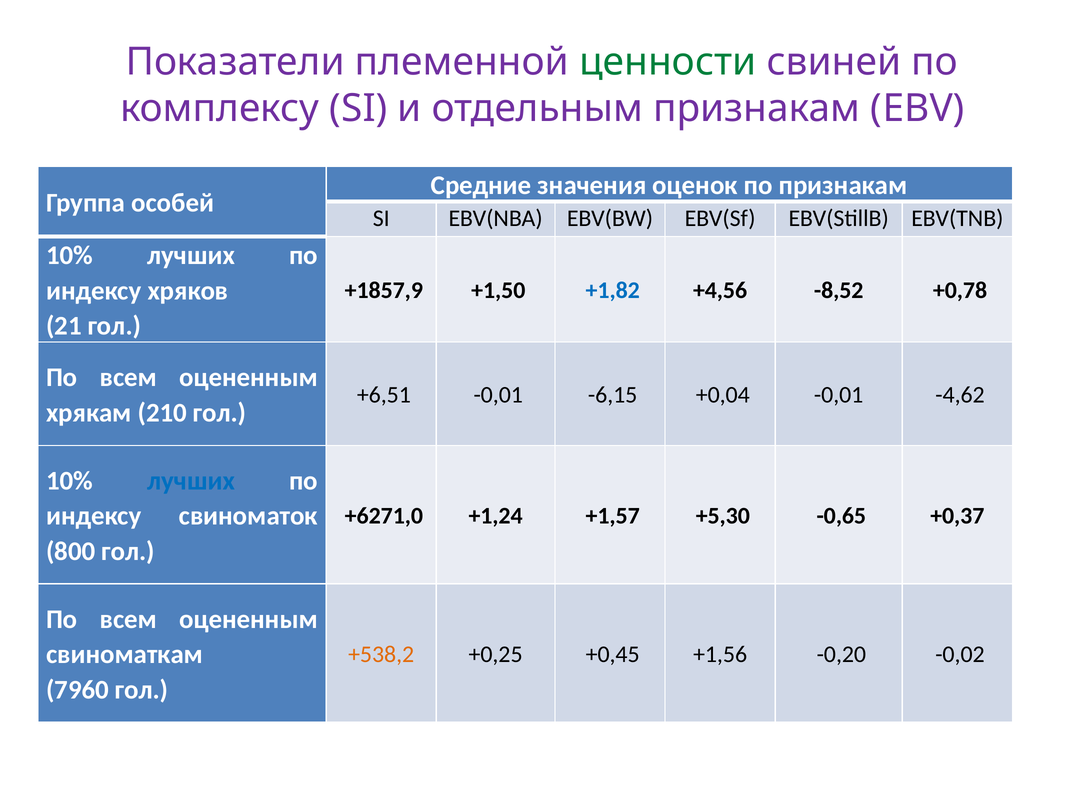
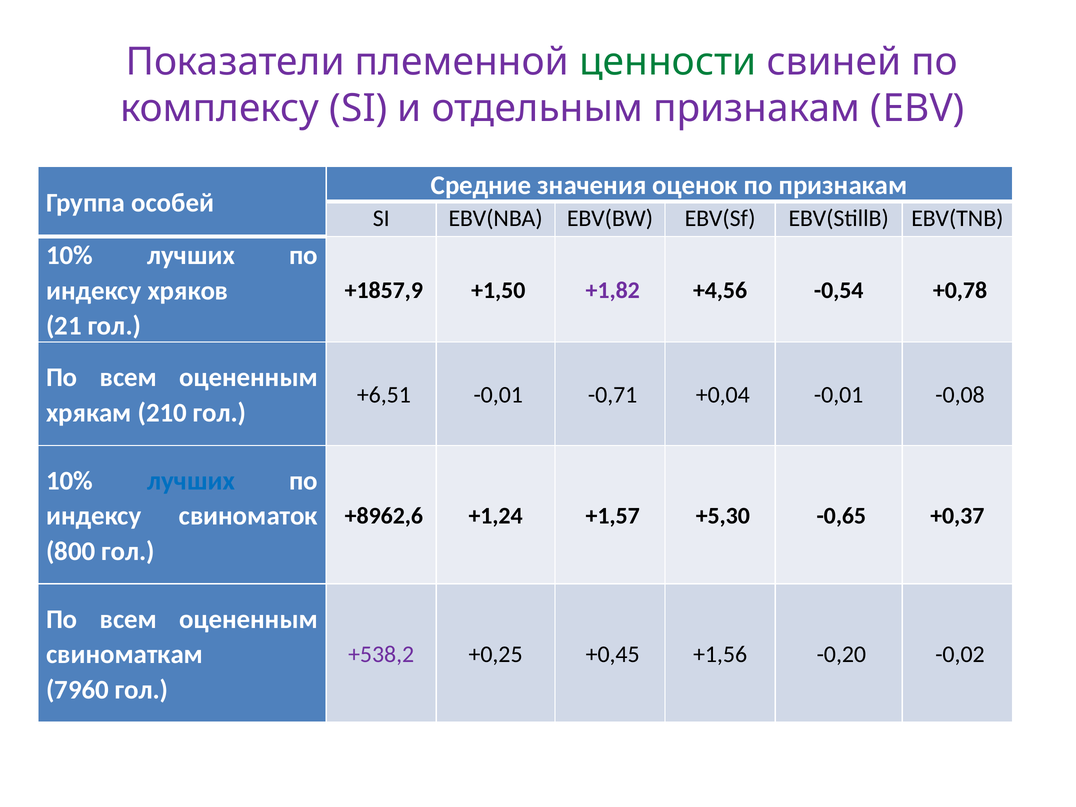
+1,82 colour: blue -> purple (613, 291)
-8,52: -8,52 -> -0,54 (839, 291)
-6,15: -6,15 -> -0,71 (613, 395)
-4,62: -4,62 -> -0,08 (960, 395)
+6271,0: +6271,0 -> +8962,6 (384, 516)
+538,2 colour: orange -> purple (381, 654)
